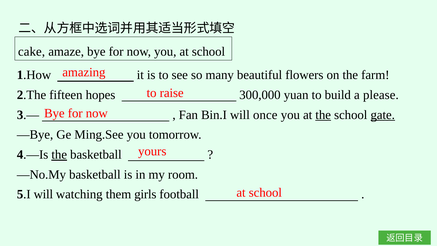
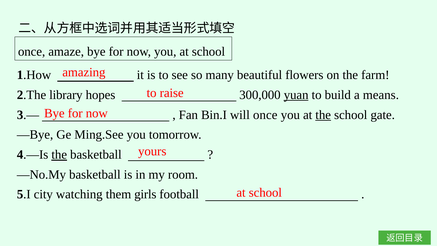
cake: cake -> once (32, 52)
fifteen: fifteen -> library (66, 95)
yuan underline: none -> present (296, 95)
please: please -> means (381, 95)
gate underline: present -> none (383, 115)
5.I will: will -> city (43, 194)
